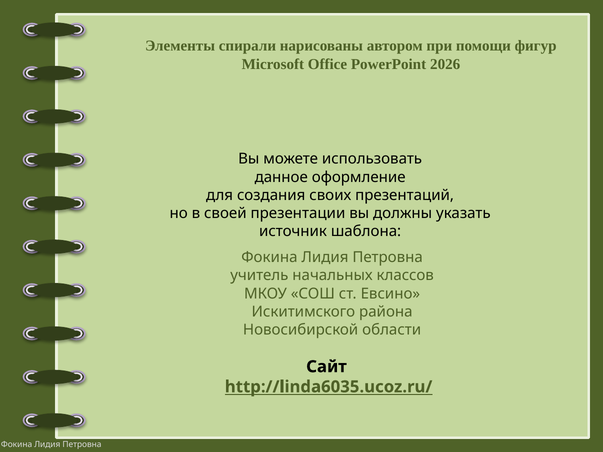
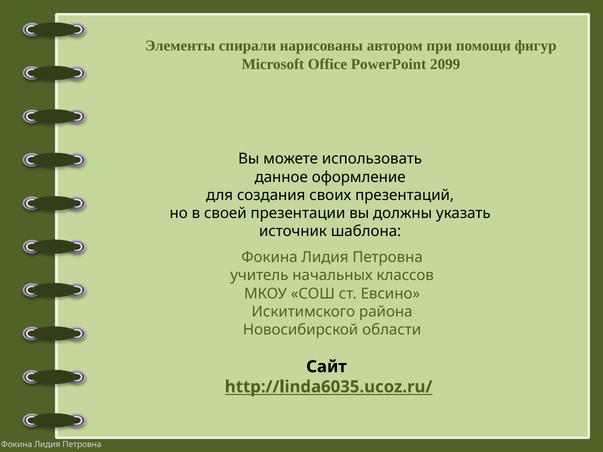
2026: 2026 -> 2099 (445, 64)
